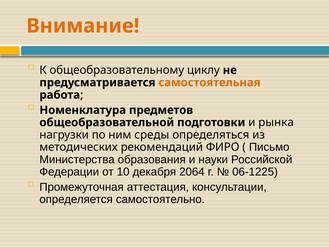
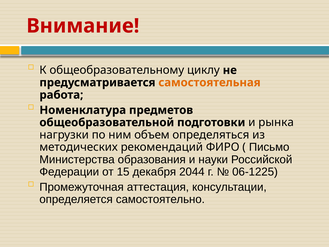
Внимание colour: orange -> red (83, 26)
среды: среды -> объем (152, 135)
10: 10 -> 15 (123, 172)
2064: 2064 -> 2044 (192, 172)
